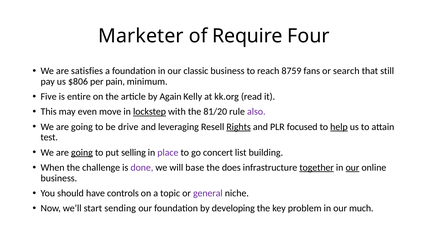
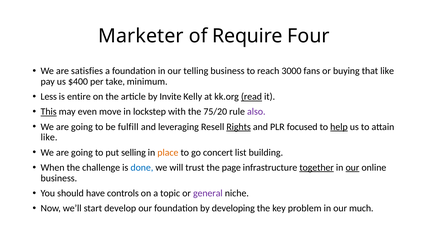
classic: classic -> telling (196, 71)
8759: 8759 -> 3000 (291, 71)
search: search -> buying (346, 71)
that still: still -> like (387, 71)
$806: $806 -> $400 (78, 82)
pain: pain -> take (115, 82)
Five: Five -> Less (49, 97)
Again: Again -> Invite (170, 97)
read underline: none -> present (251, 97)
This underline: none -> present (49, 112)
lockstep underline: present -> none (150, 112)
81/20: 81/20 -> 75/20 (215, 112)
drive: drive -> fulfill (128, 127)
test: test -> like (49, 137)
going underline: present -> none (82, 152)
place colour: purple -> orange (168, 152)
done colour: purple -> blue (142, 167)
base: base -> trust (195, 167)
does: does -> page (231, 167)
sending: sending -> develop (120, 208)
